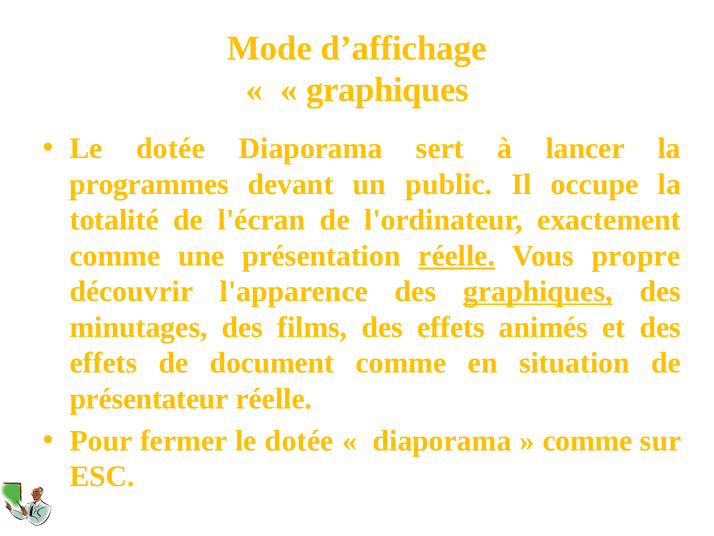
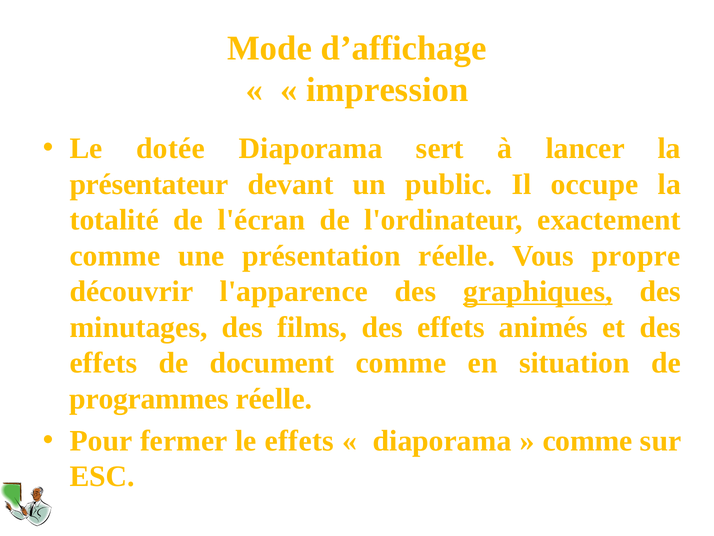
graphiques: graphiques -> impression (387, 90)
programmes: programmes -> présentateur (149, 184)
réelle underline: present -> none (457, 256)
présentateur: présentateur -> programmes (149, 398)
fermer le dotée: dotée -> effets (299, 440)
